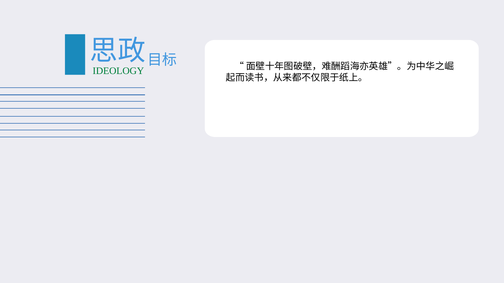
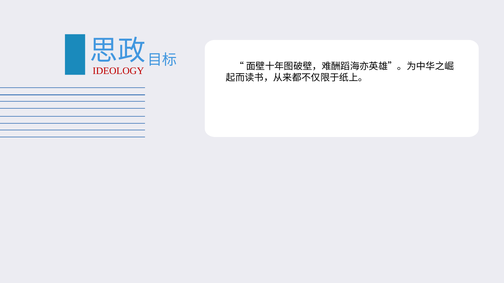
IDEOLOGY colour: green -> red (118, 71)
